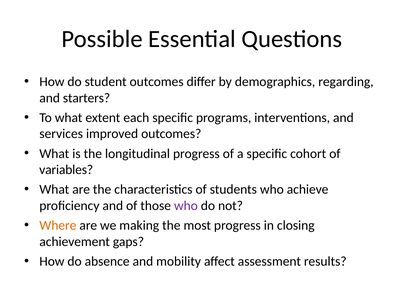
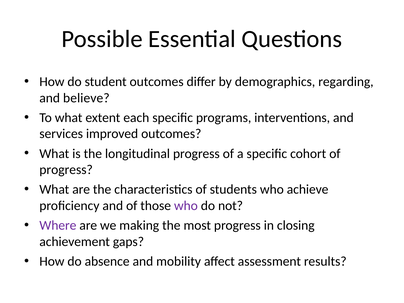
starters: starters -> believe (86, 98)
variables: variables -> progress (66, 170)
Where colour: orange -> purple (58, 225)
